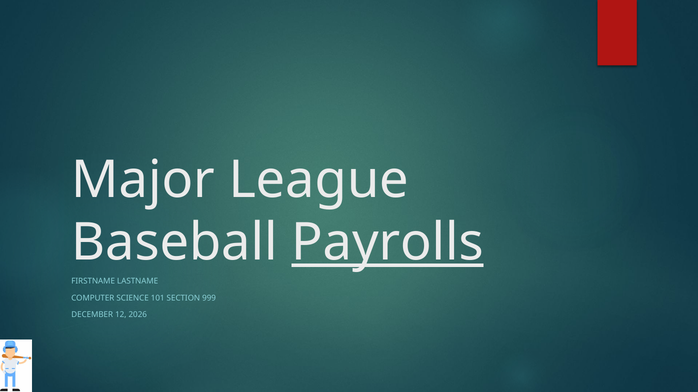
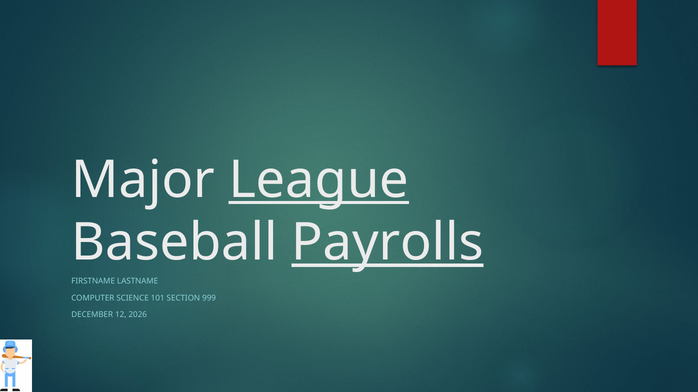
League underline: none -> present (319, 180)
